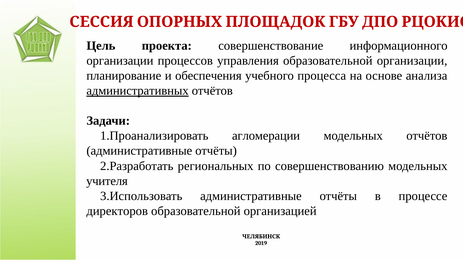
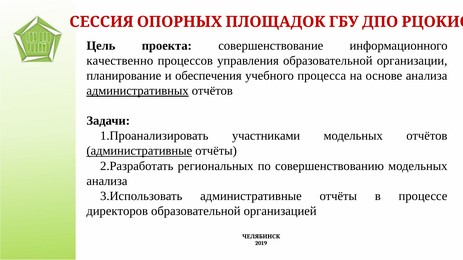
организации: организации -> качественно (120, 61)
агломерации: агломерации -> участниками (266, 136)
административные underline: none -> present (139, 151)
учителя: учителя -> анализа (107, 181)
